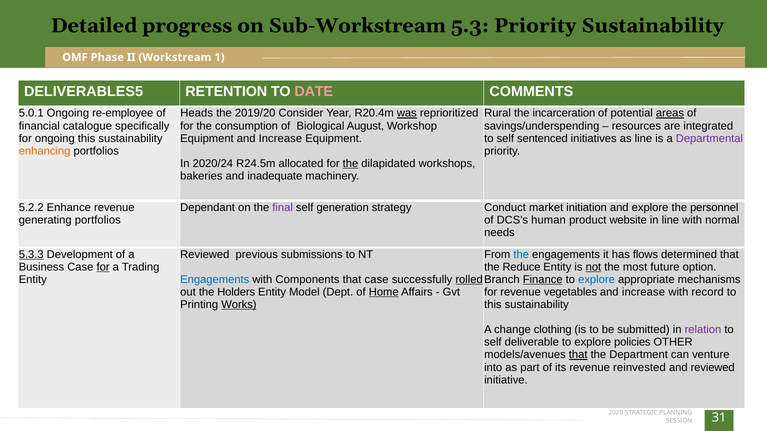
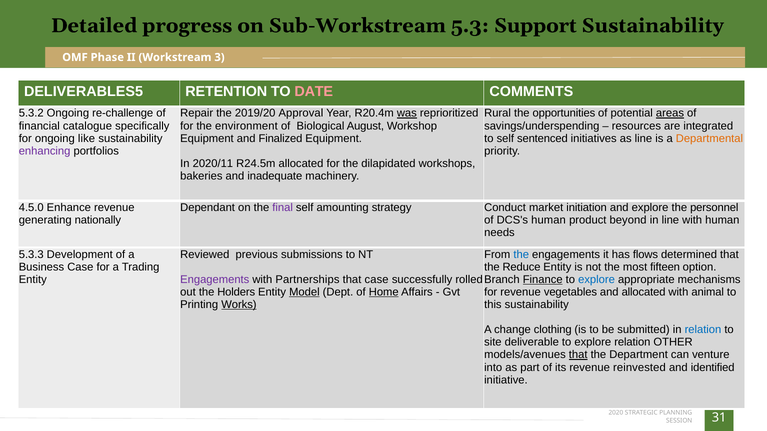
5.3 Priority: Priority -> Support (535, 26)
1: 1 -> 3 (220, 57)
5.0.1: 5.0.1 -> 5.3.2 (31, 113)
re-employee: re-employee -> re-challenge (123, 113)
Heads: Heads -> Repair (197, 113)
Consider: Consider -> Approval (301, 113)
incarceration: incarceration -> opportunities (564, 113)
consumption: consumption -> environment (246, 126)
ongoing this: this -> like (87, 139)
Equipment and Increase: Increase -> Finalized (280, 139)
Departmental colour: purple -> orange (709, 139)
enhancing colour: orange -> purple (45, 151)
2020/24: 2020/24 -> 2020/11 (213, 164)
the underline: present -> none (350, 164)
5.2.2: 5.2.2 -> 4.5.0 (31, 208)
generation: generation -> amounting (343, 208)
generating portfolios: portfolios -> nationally (98, 220)
website: website -> beyond (628, 220)
with normal: normal -> human (722, 220)
5.3.3 underline: present -> none (31, 255)
for underline: present -> none (103, 267)
not underline: present -> none (593, 267)
future: future -> fifteen (665, 267)
Engagements colour: blue -> purple (215, 280)
Components: Components -> Partnerships (307, 280)
rolled underline: present -> none (469, 280)
Model underline: none -> present (304, 292)
increase: increase -> allocated (644, 292)
record: record -> animal (708, 292)
relation colour: purple -> blue (703, 330)
self: self -> site (493, 343)
explore policies: policies -> relation (632, 343)
and reviewed: reviewed -> identified (713, 368)
